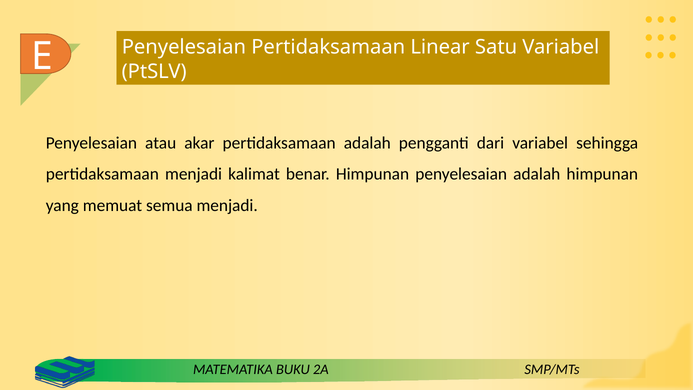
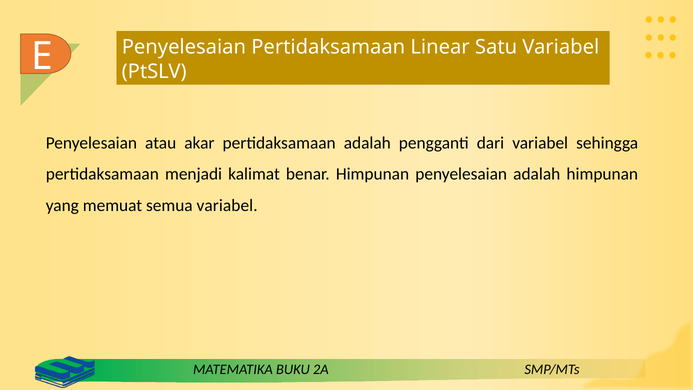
semua menjadi: menjadi -> variabel (227, 205)
